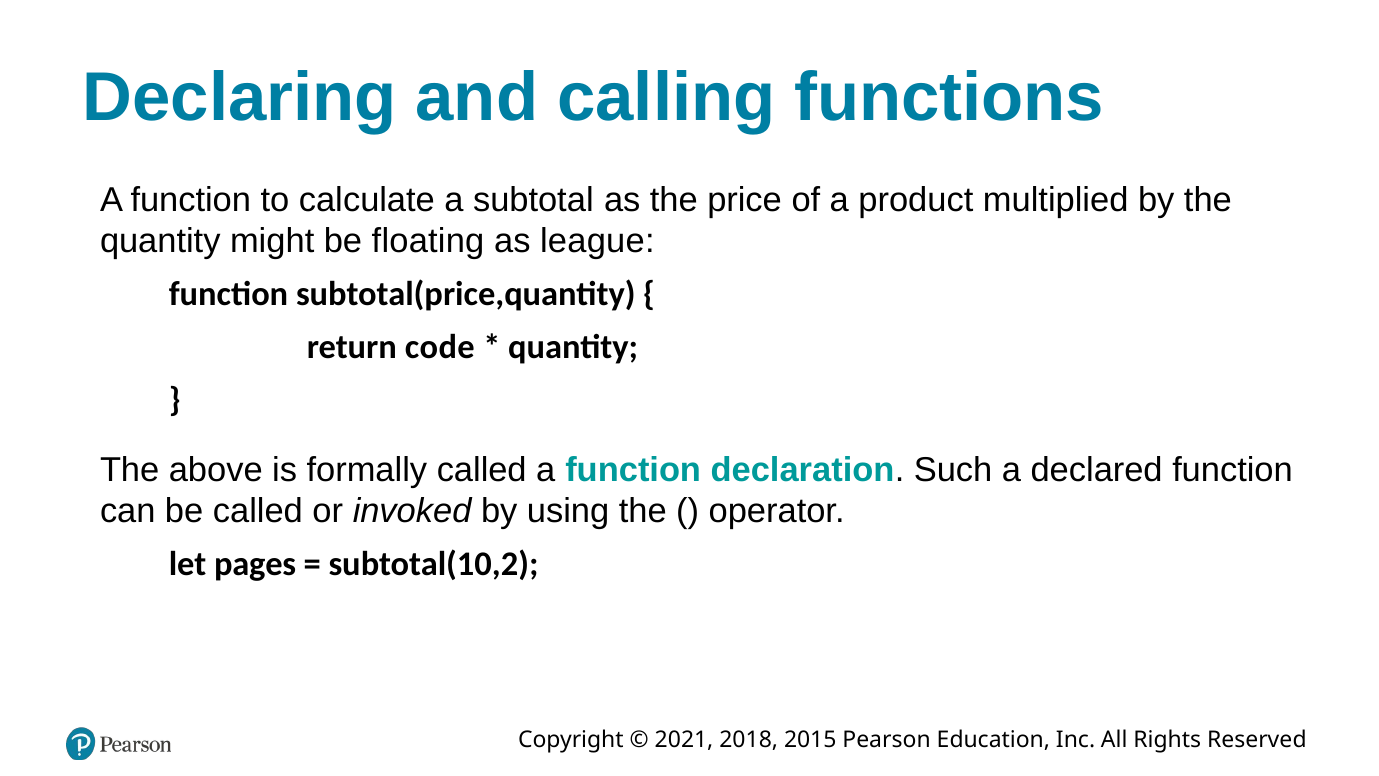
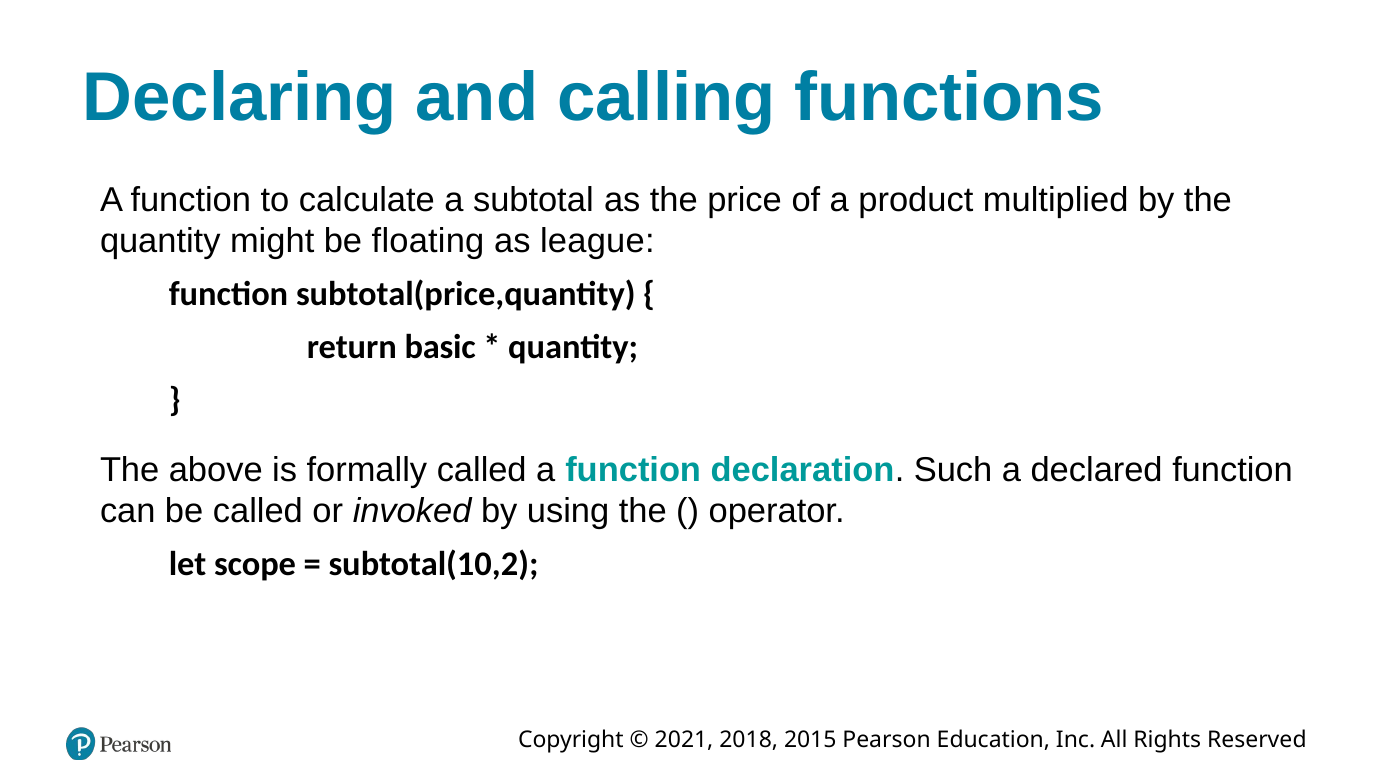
code: code -> basic (440, 347)
pages: pages -> scope (255, 564)
